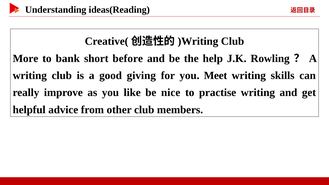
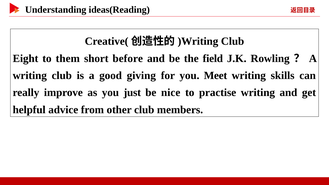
More: More -> Eight (25, 58)
bank: bank -> them (68, 58)
help: help -> field (213, 58)
like: like -> just (132, 93)
